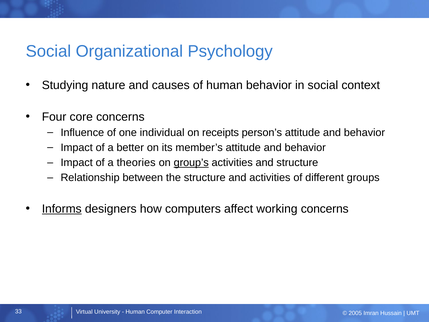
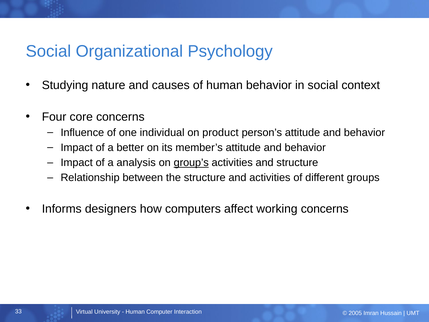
receipts: receipts -> product (220, 133)
theories: theories -> analysis (136, 163)
Informs underline: present -> none (62, 209)
